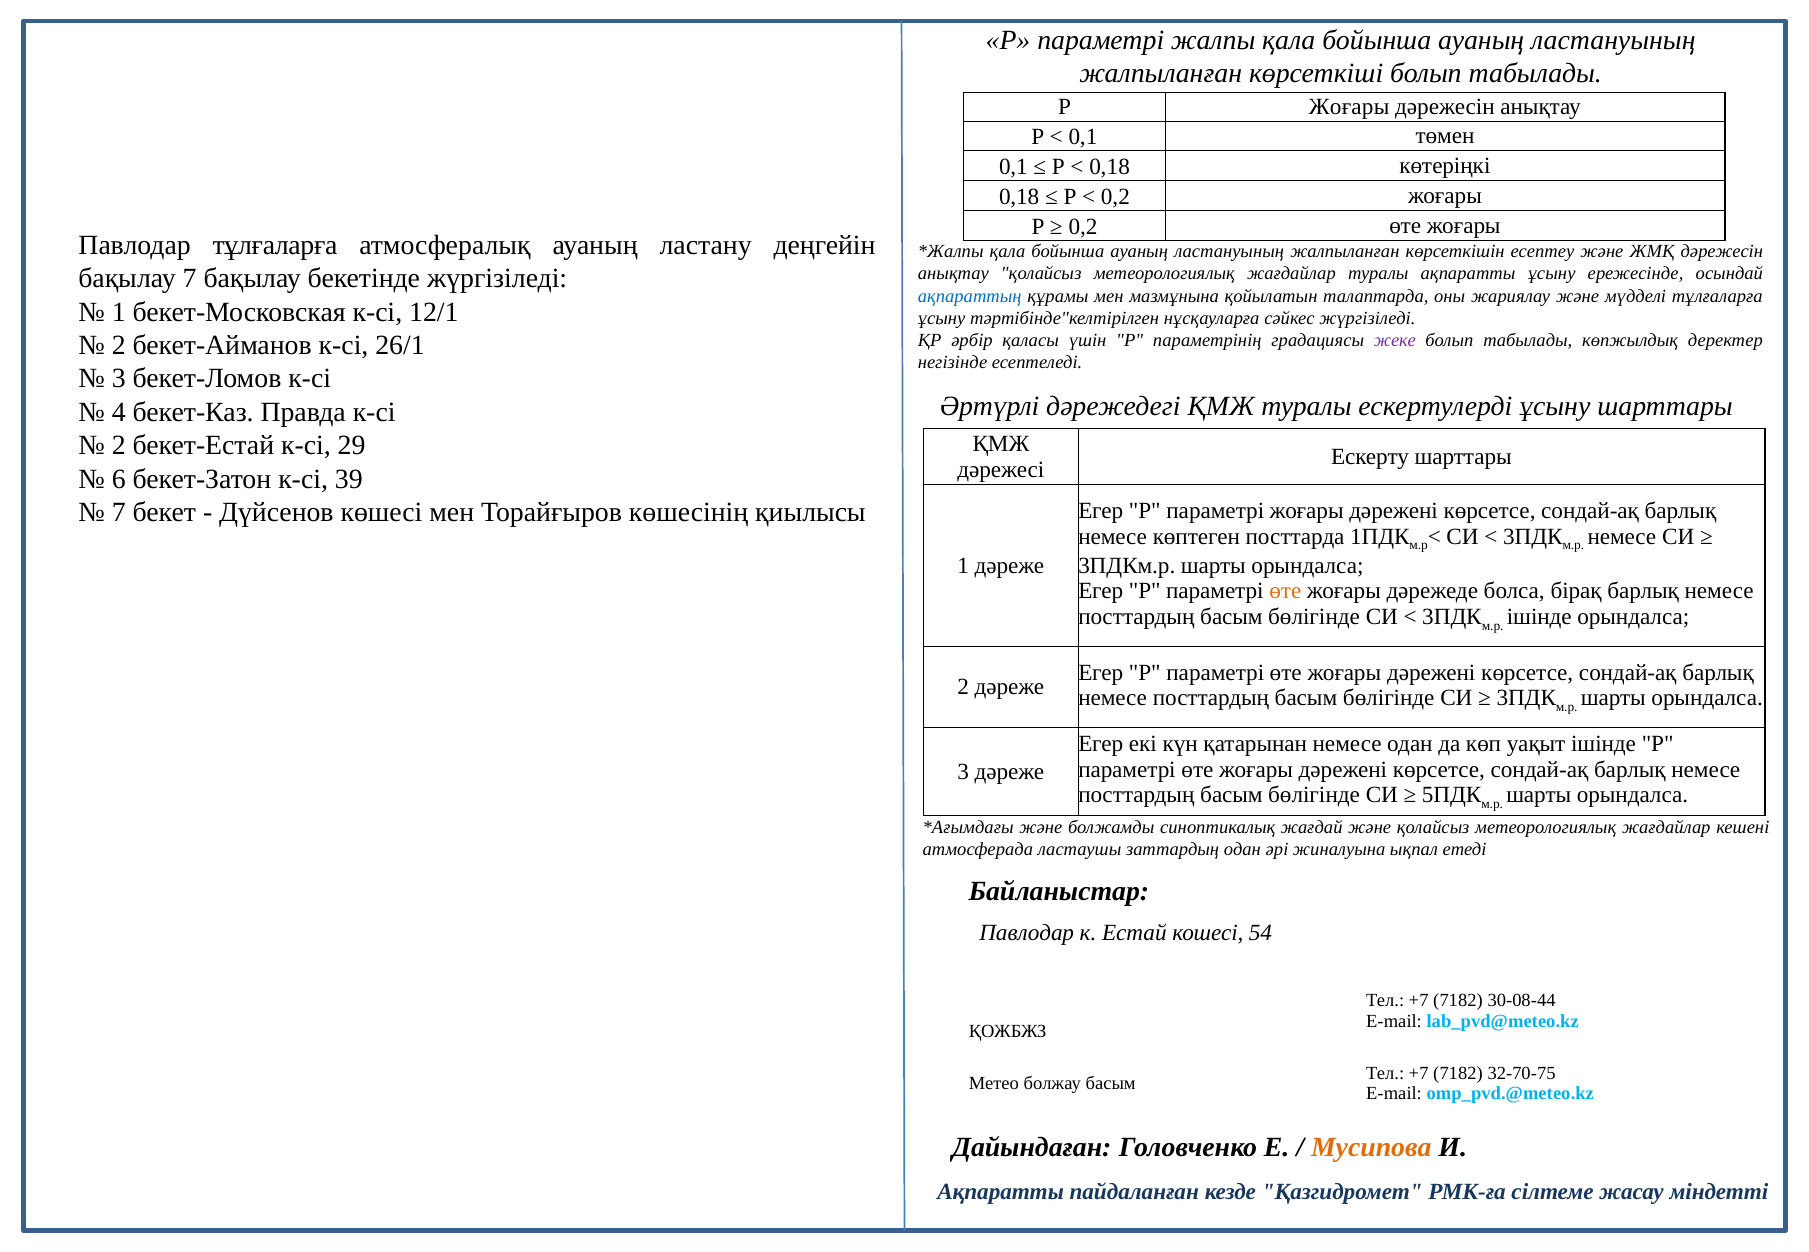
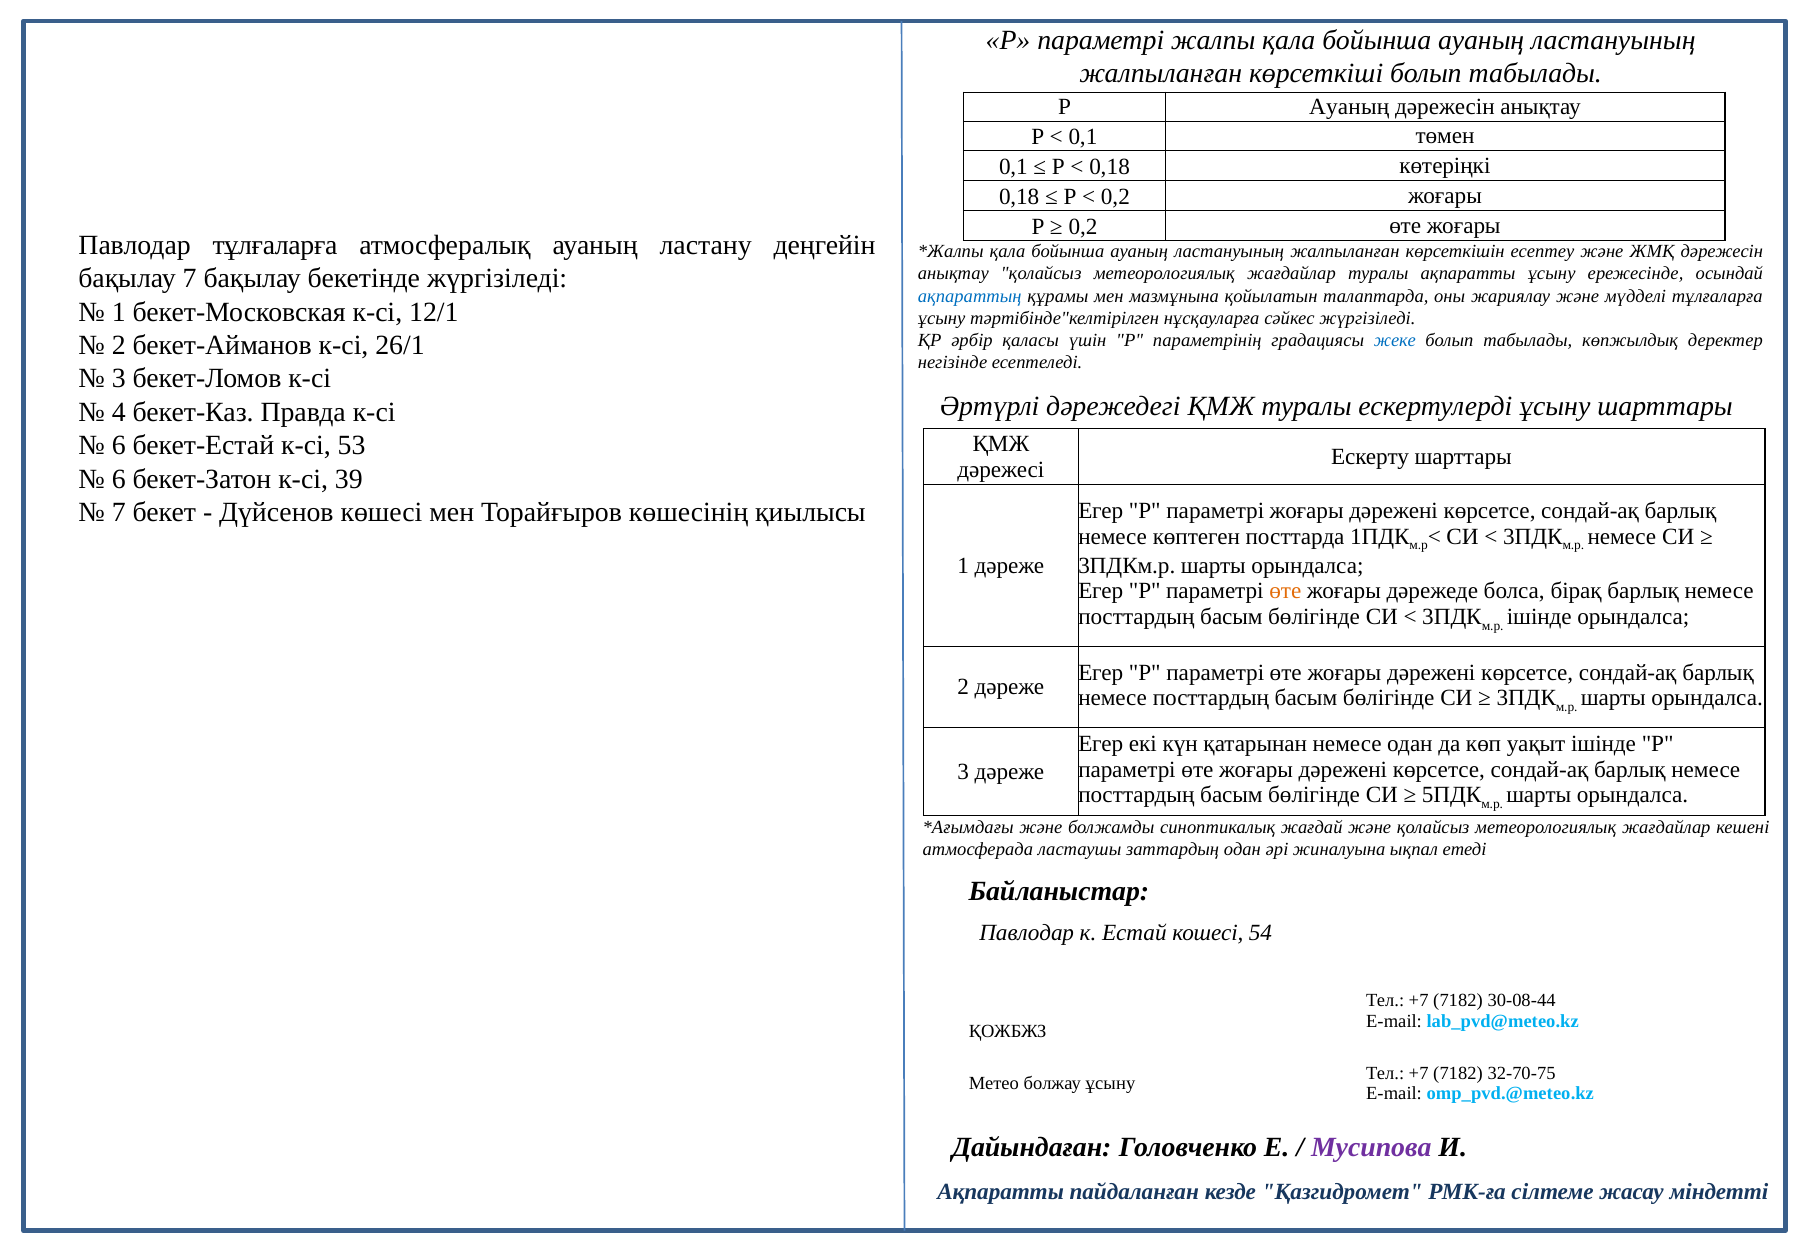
Р Жоғары: Жоғары -> Ауаның (1349, 107)
жеке colour: purple -> blue (1395, 341)
2: 2 -> 6 (119, 446)
29: 29 -> 53 (352, 446)
болжау басым: басым -> ұсыну (1111, 1084)
Мусипова colour: orange -> purple (1371, 1148)
